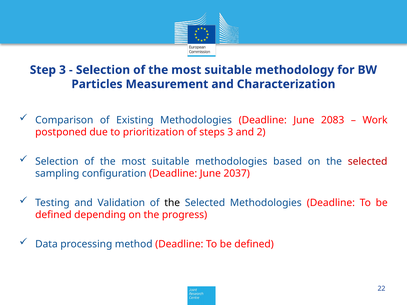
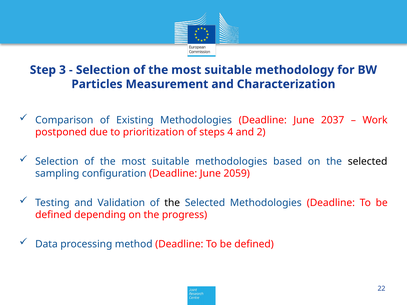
2083: 2083 -> 2037 (333, 120)
steps 3: 3 -> 4 (230, 132)
selected colour: red -> black (368, 161)
2037: 2037 -> 2059 (237, 174)
